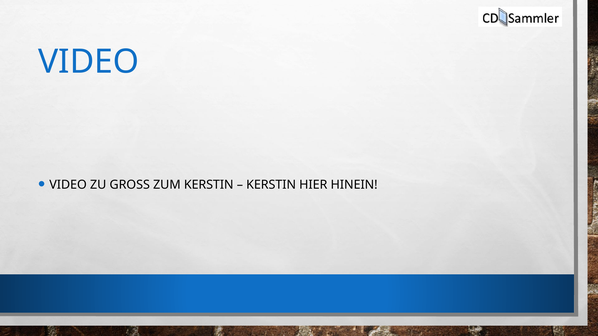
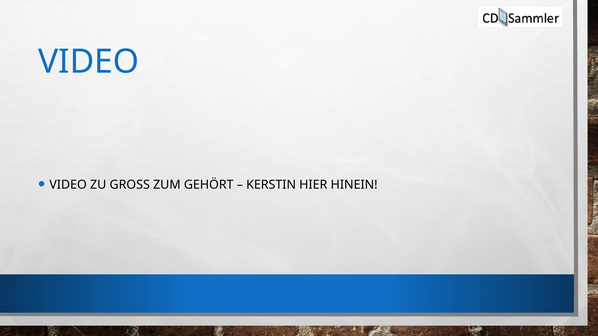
ZUM KERSTIN: KERSTIN -> GEHÖRT (209, 185)
